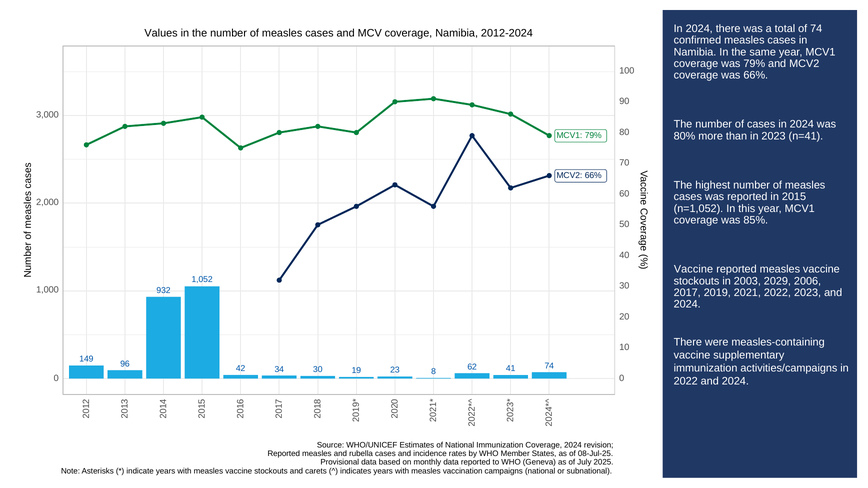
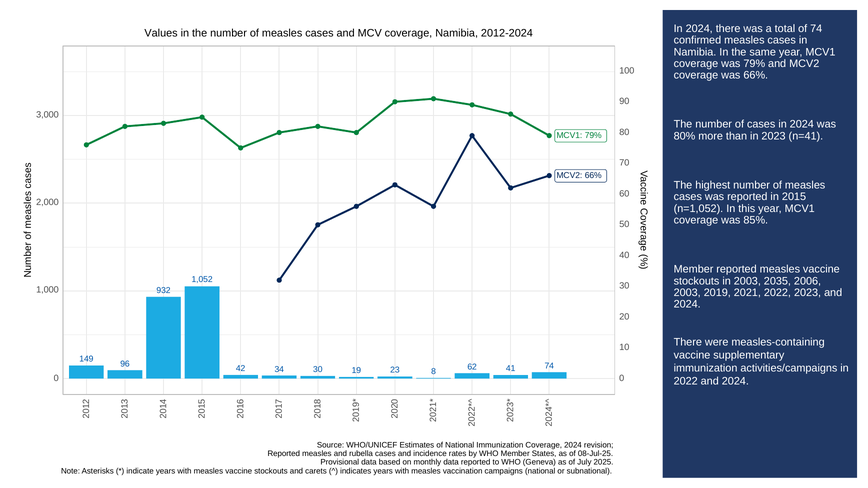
Vaccine: Vaccine -> Member (694, 269)
2029: 2029 -> 2035 (777, 281)
2017: 2017 -> 2003 (687, 293)
